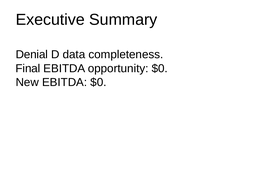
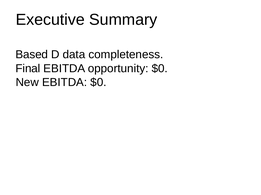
Denial: Denial -> Based (32, 55)
